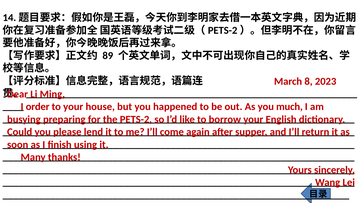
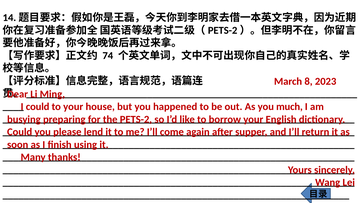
89: 89 -> 74 (108, 56)
order: order -> could (38, 107)
